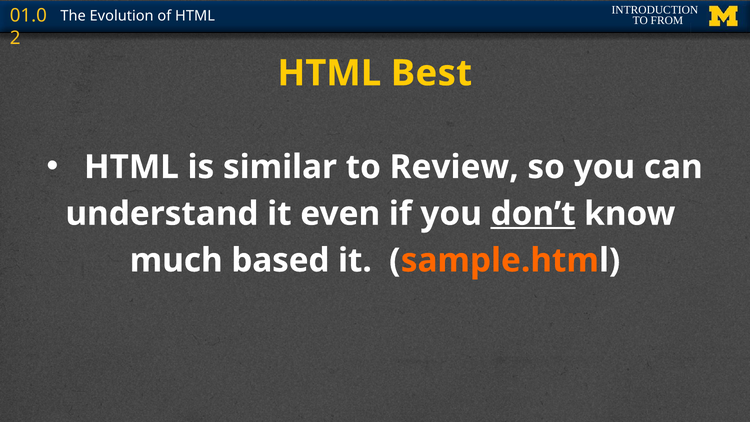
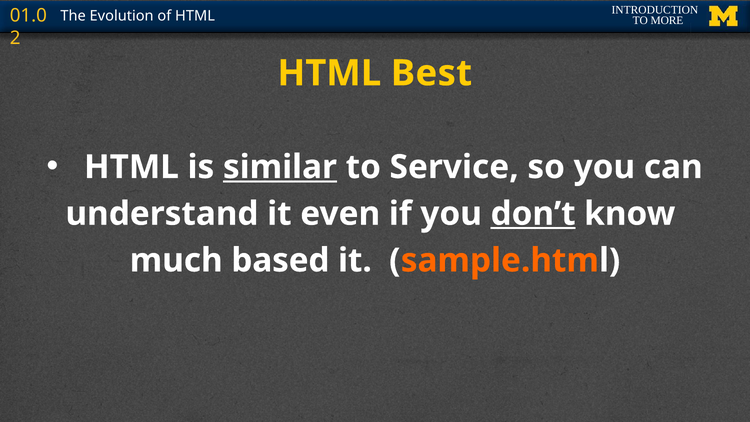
FROM: FROM -> MORE (667, 21)
similar underline: none -> present (280, 167)
Review: Review -> Service (454, 167)
